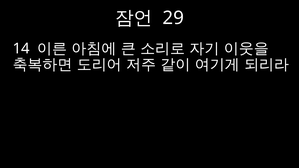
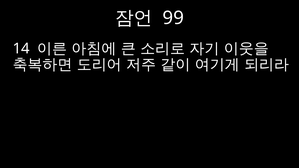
29: 29 -> 99 (173, 18)
